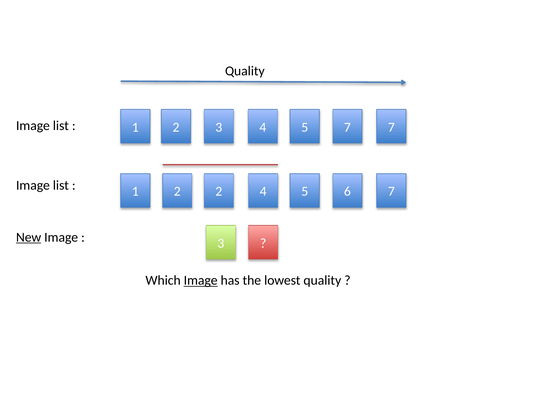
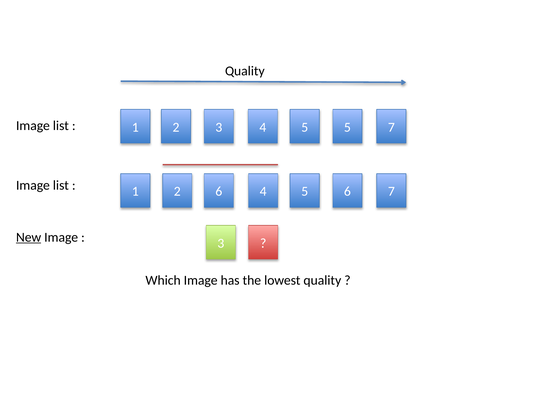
5 7: 7 -> 5 (347, 127)
2: 2 -> 6 (219, 191)
Image underline: present -> none (201, 280)
